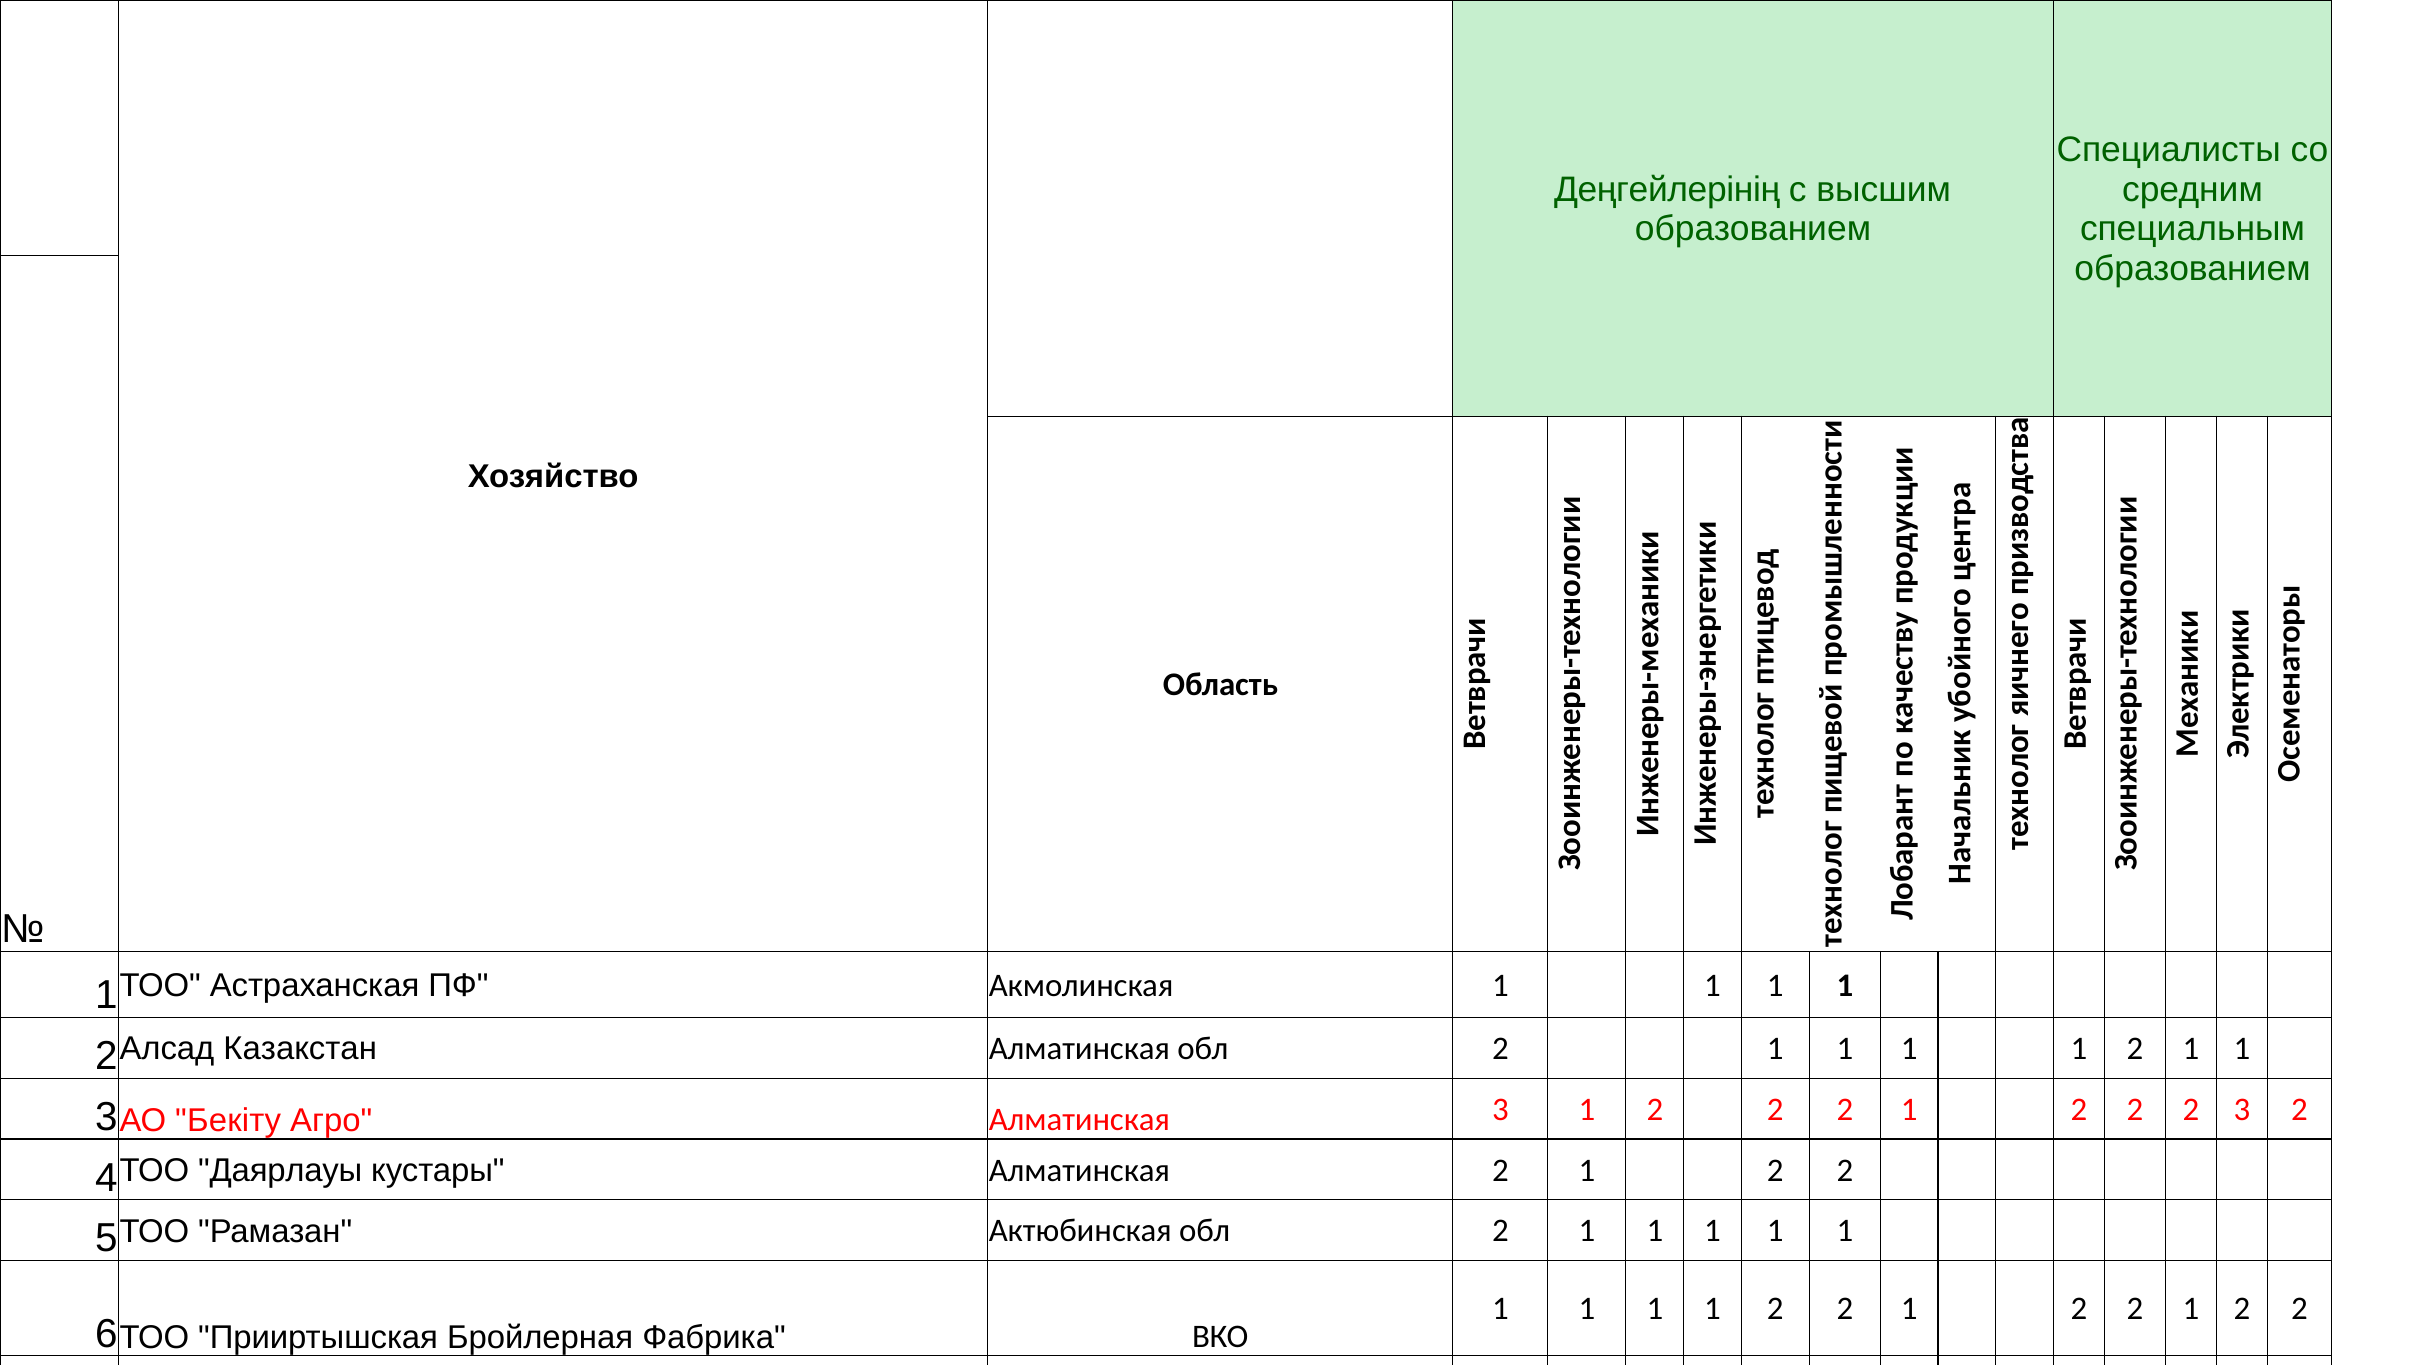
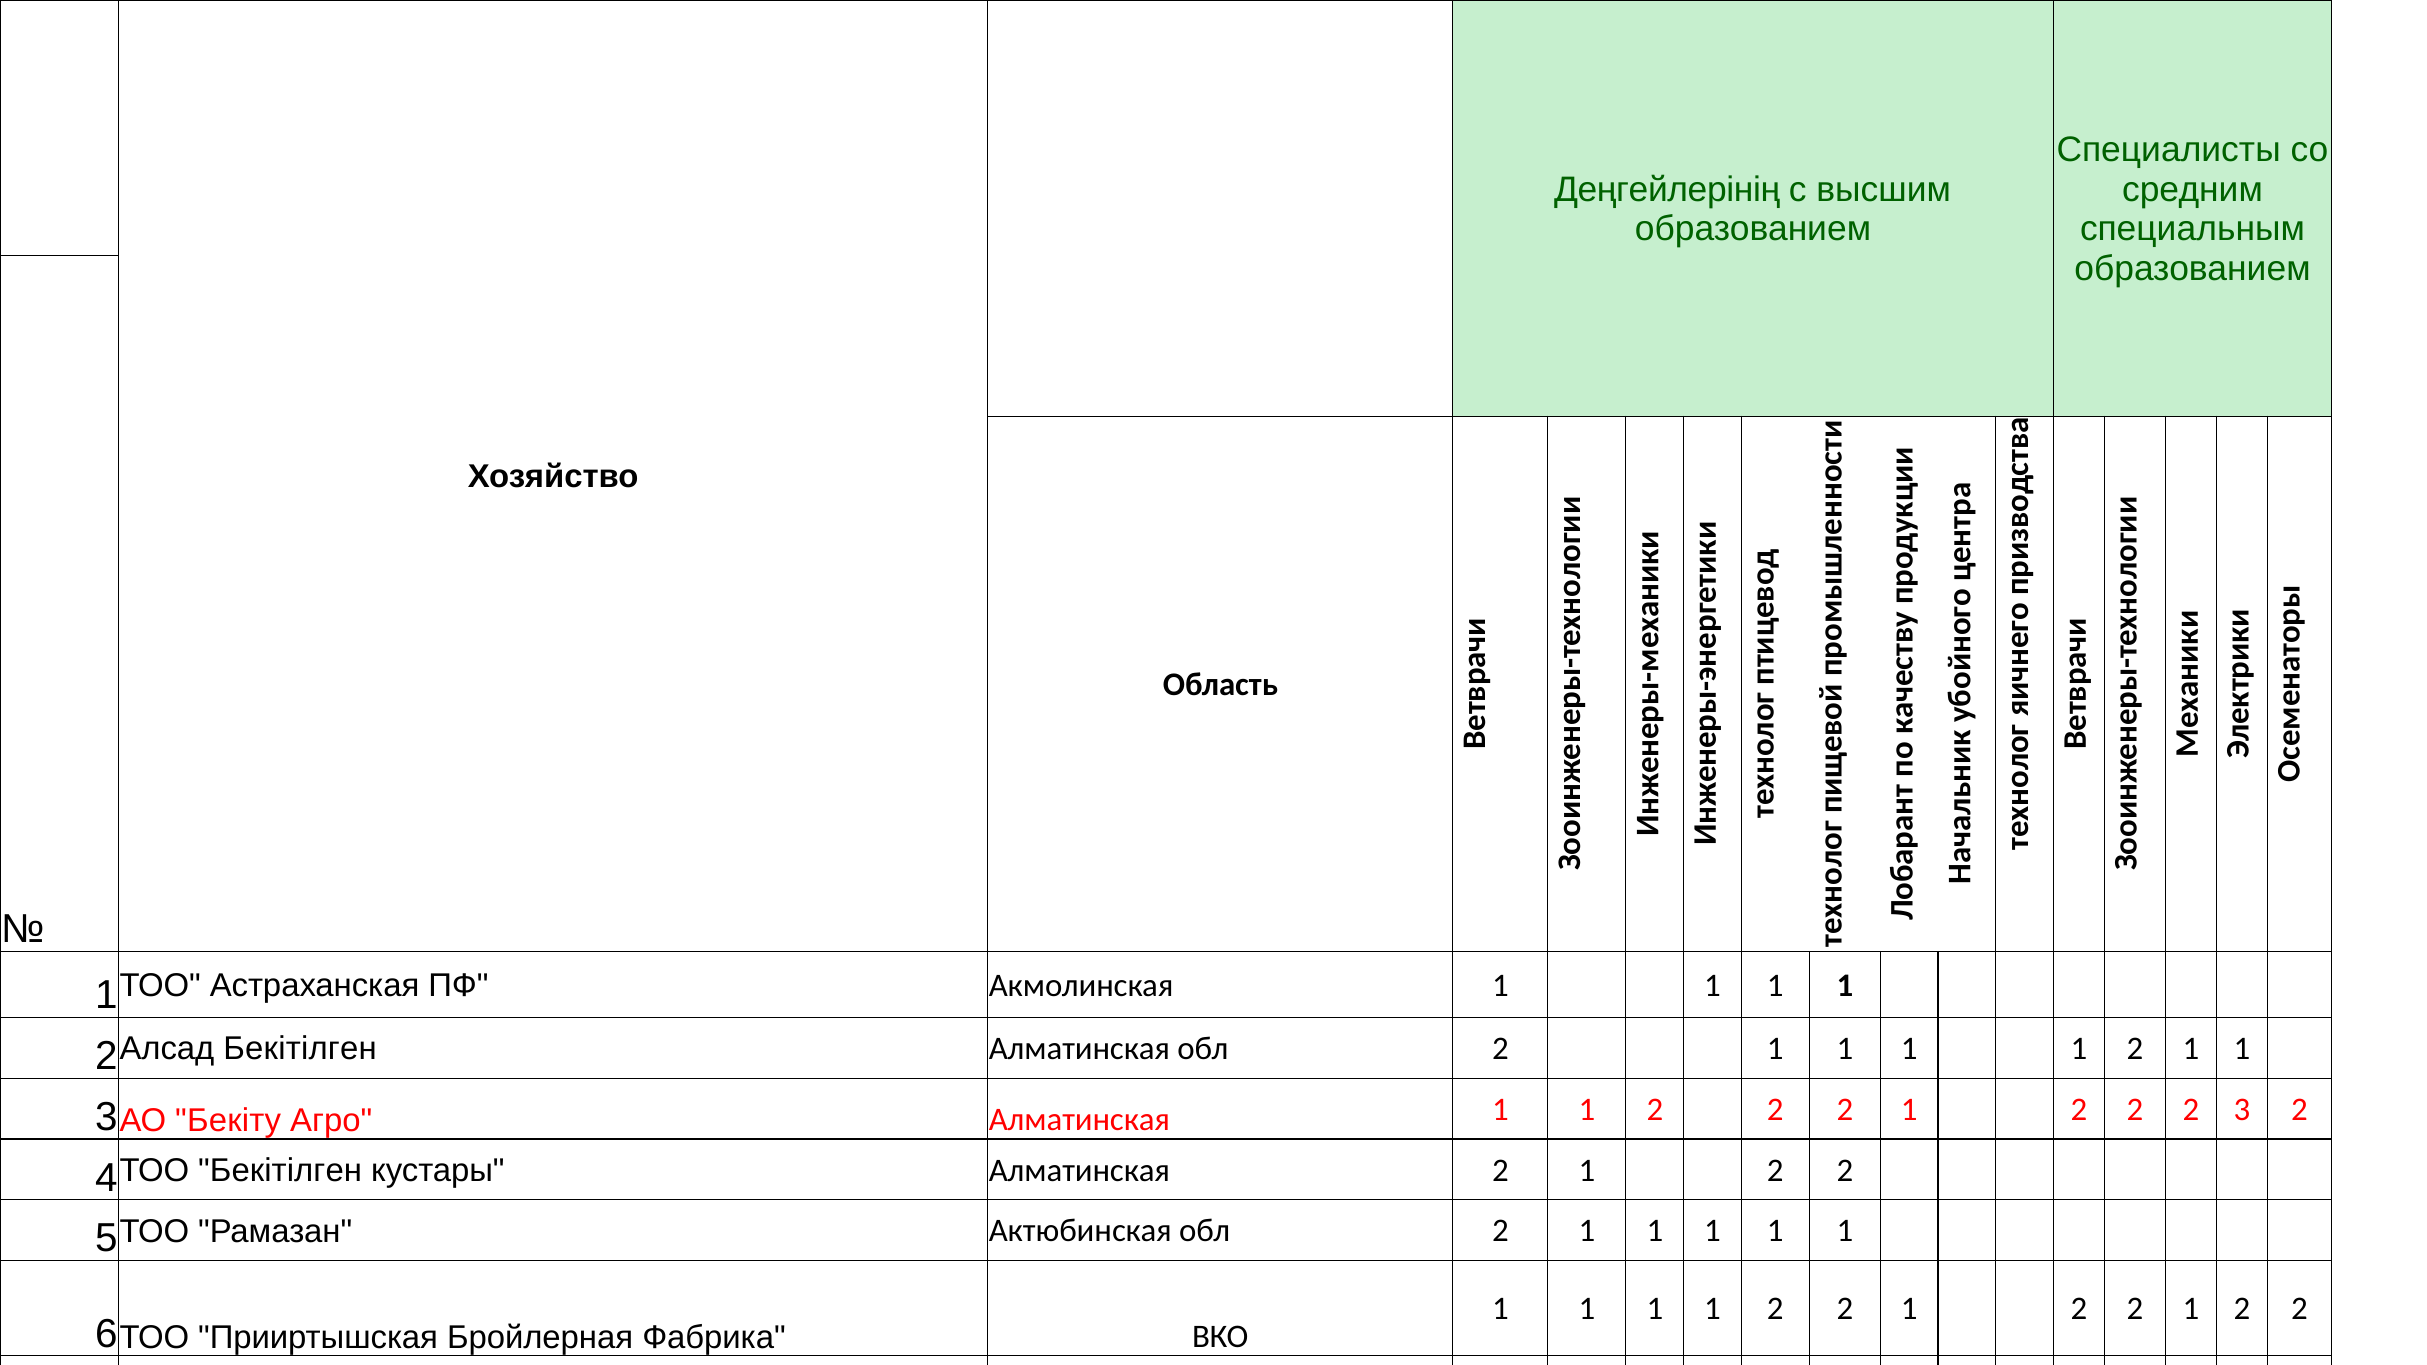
Казакстан: Казакстан -> Бекітілген (300, 1049)
Алматинская 3: 3 -> 1 (1500, 1110)
Даярлауы: Даярлауы -> Бекітілген (280, 1171)
